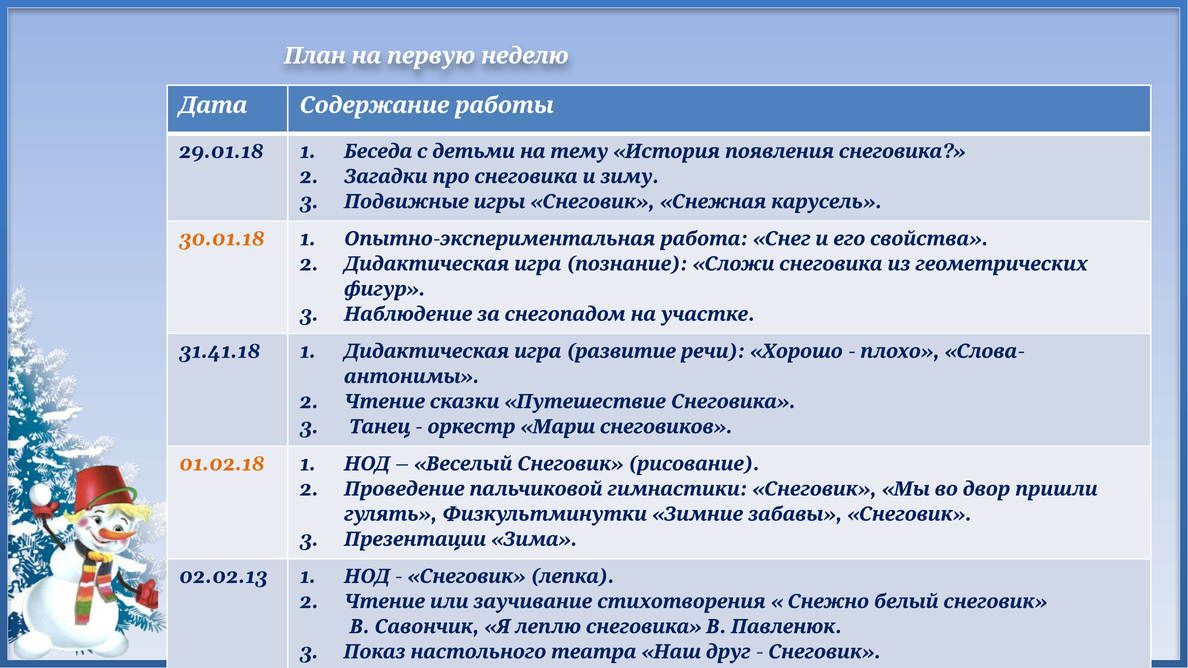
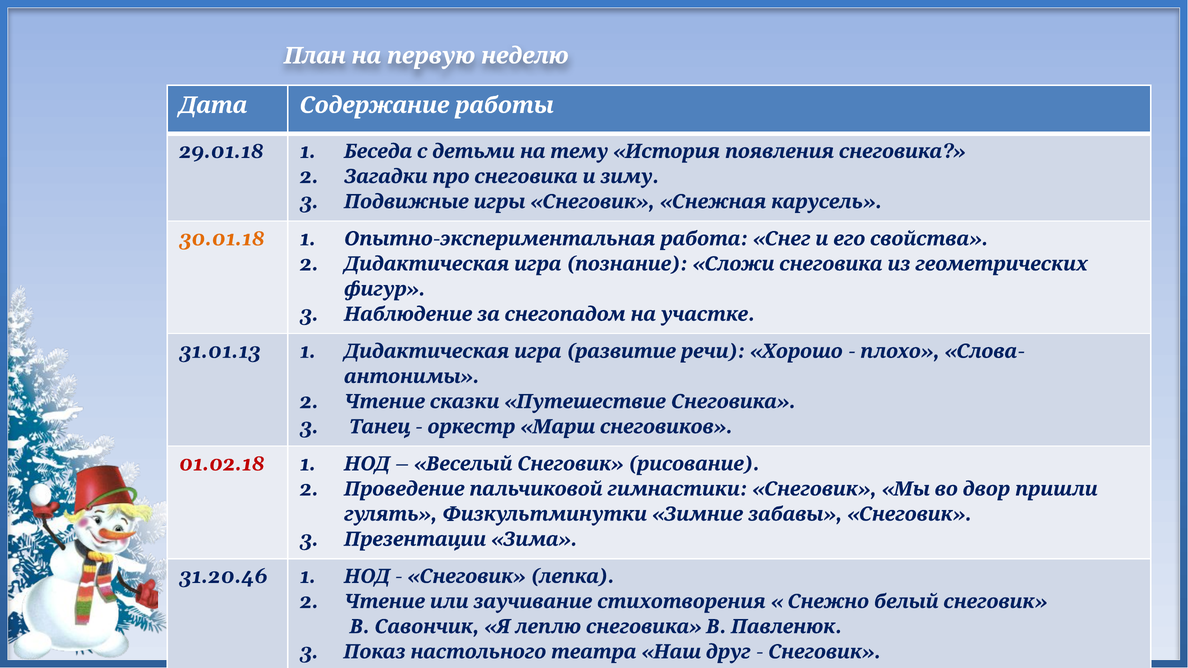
31.41.18: 31.41.18 -> 31.01.13 (220, 351)
01.02.18 colour: orange -> red (222, 464)
02.02.13: 02.02.13 -> 31.20.46 (223, 577)
